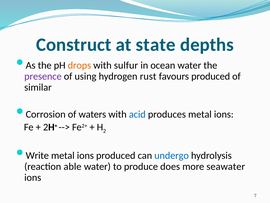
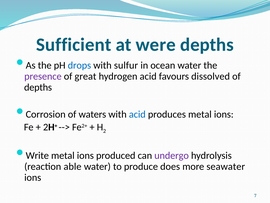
Construct: Construct -> Sufficient (74, 45)
state: state -> were (156, 45)
drops colour: orange -> blue (79, 65)
using: using -> great (85, 76)
hydrogen rust: rust -> acid (148, 76)
favours produced: produced -> dissolved (211, 76)
similar: similar -> depths (38, 87)
undergo colour: blue -> purple (172, 155)
